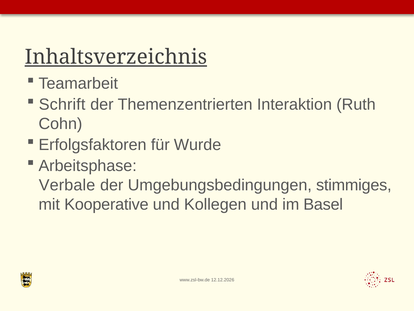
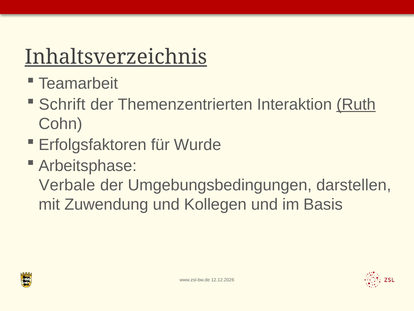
Ruth underline: none -> present (356, 104)
stimmiges: stimmiges -> darstellen (354, 185)
Kooperative: Kooperative -> Zuwendung (106, 204)
Basel: Basel -> Basis (323, 204)
